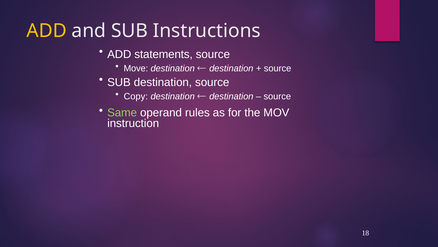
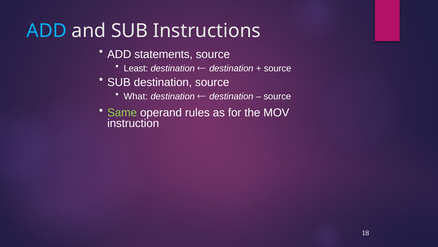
ADD colour: yellow -> light blue (47, 31)
Move: Move -> Least (136, 68)
Copy: Copy -> What (136, 96)
